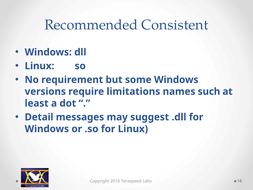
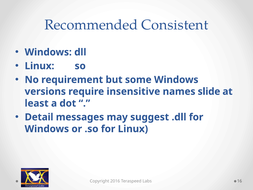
limitations: limitations -> insensitive (133, 91)
such: such -> slide (209, 91)
